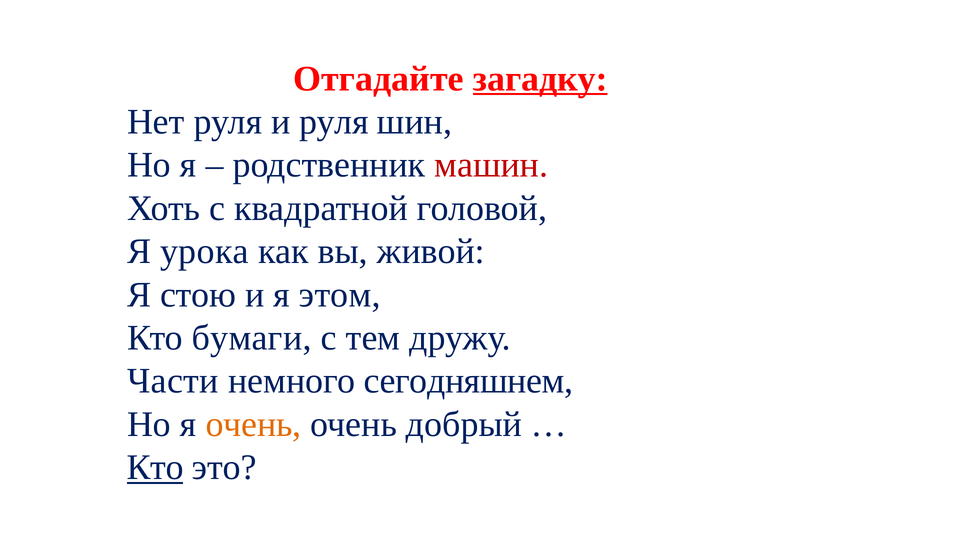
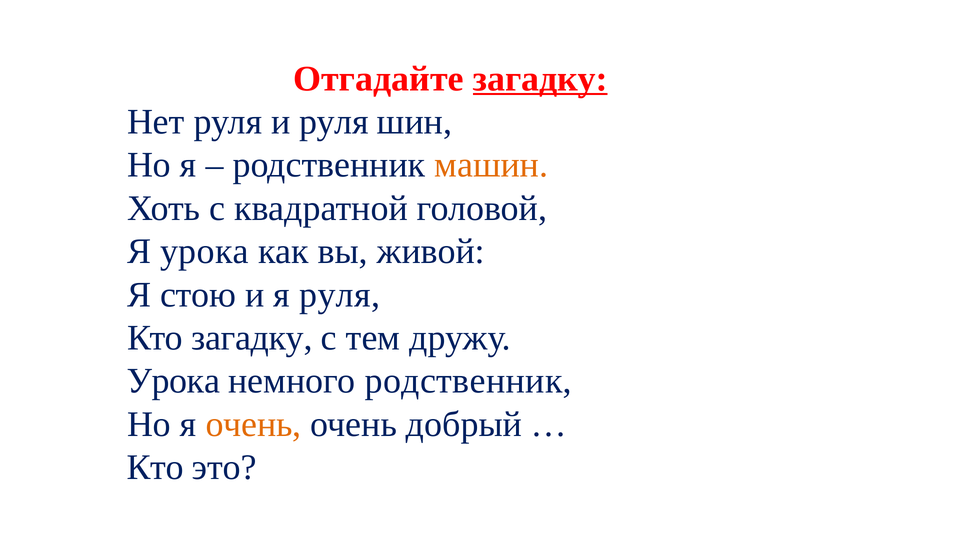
машин colour: red -> orange (491, 165)
я этом: этом -> руля (340, 295)
Кто бумаги: бумаги -> загадку (252, 338)
Части: Части -> Урока (173, 381)
немного сегодняшнем: сегодняшнем -> родственник (468, 381)
Кто underline: present -> none (155, 467)
